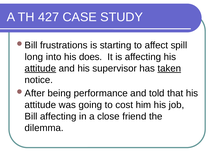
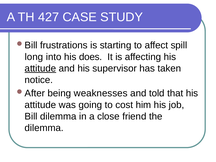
taken underline: present -> none (169, 68)
performance: performance -> weaknesses (101, 93)
Bill affecting: affecting -> dilemma (58, 116)
